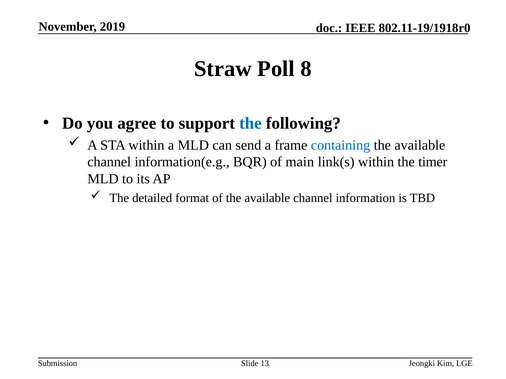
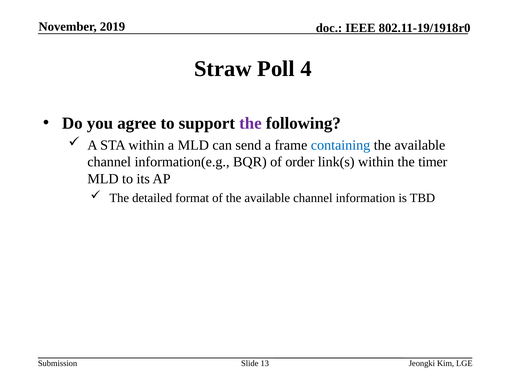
8: 8 -> 4 (306, 69)
the colour: blue -> purple (250, 123)
main: main -> order (300, 162)
